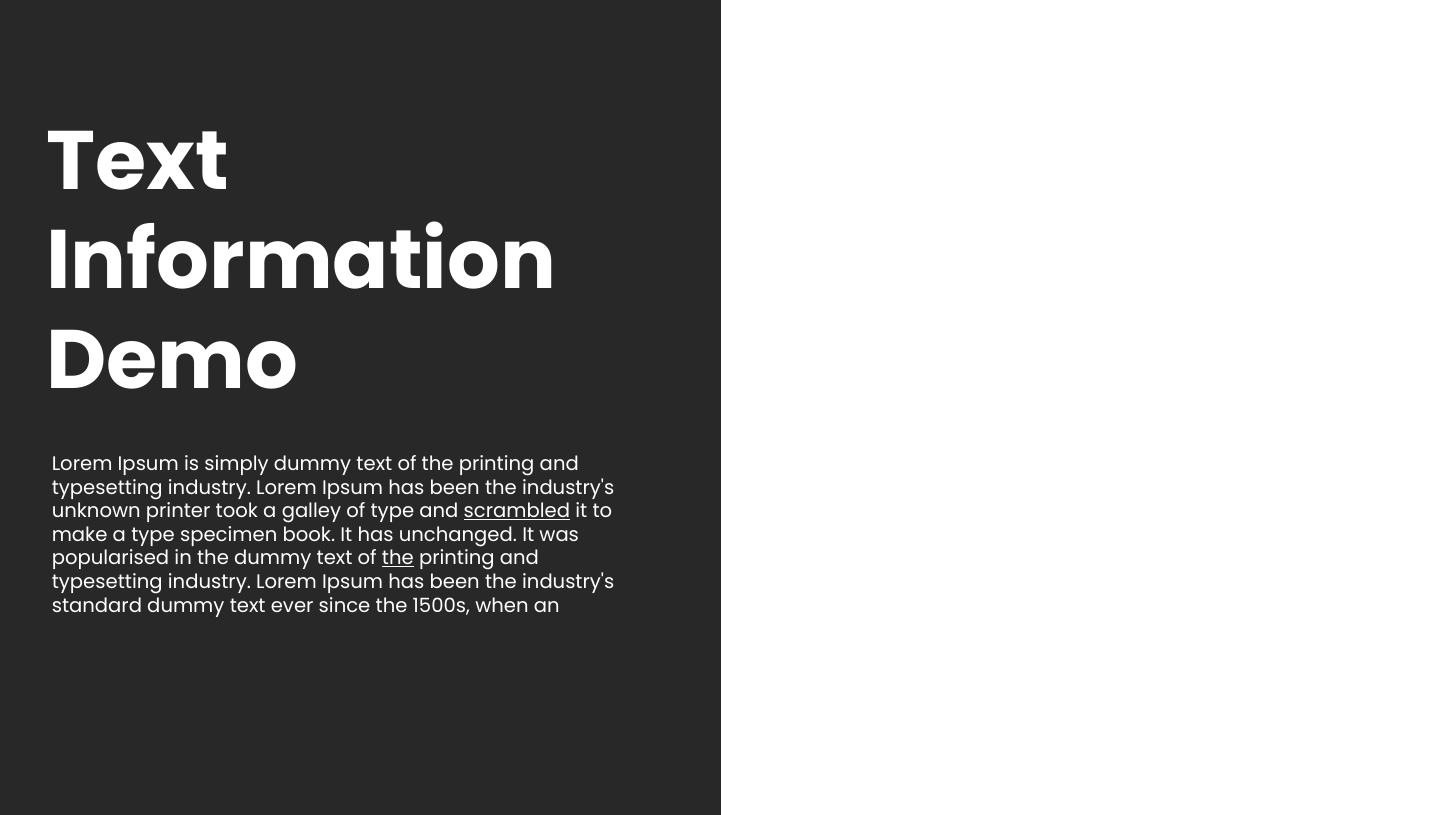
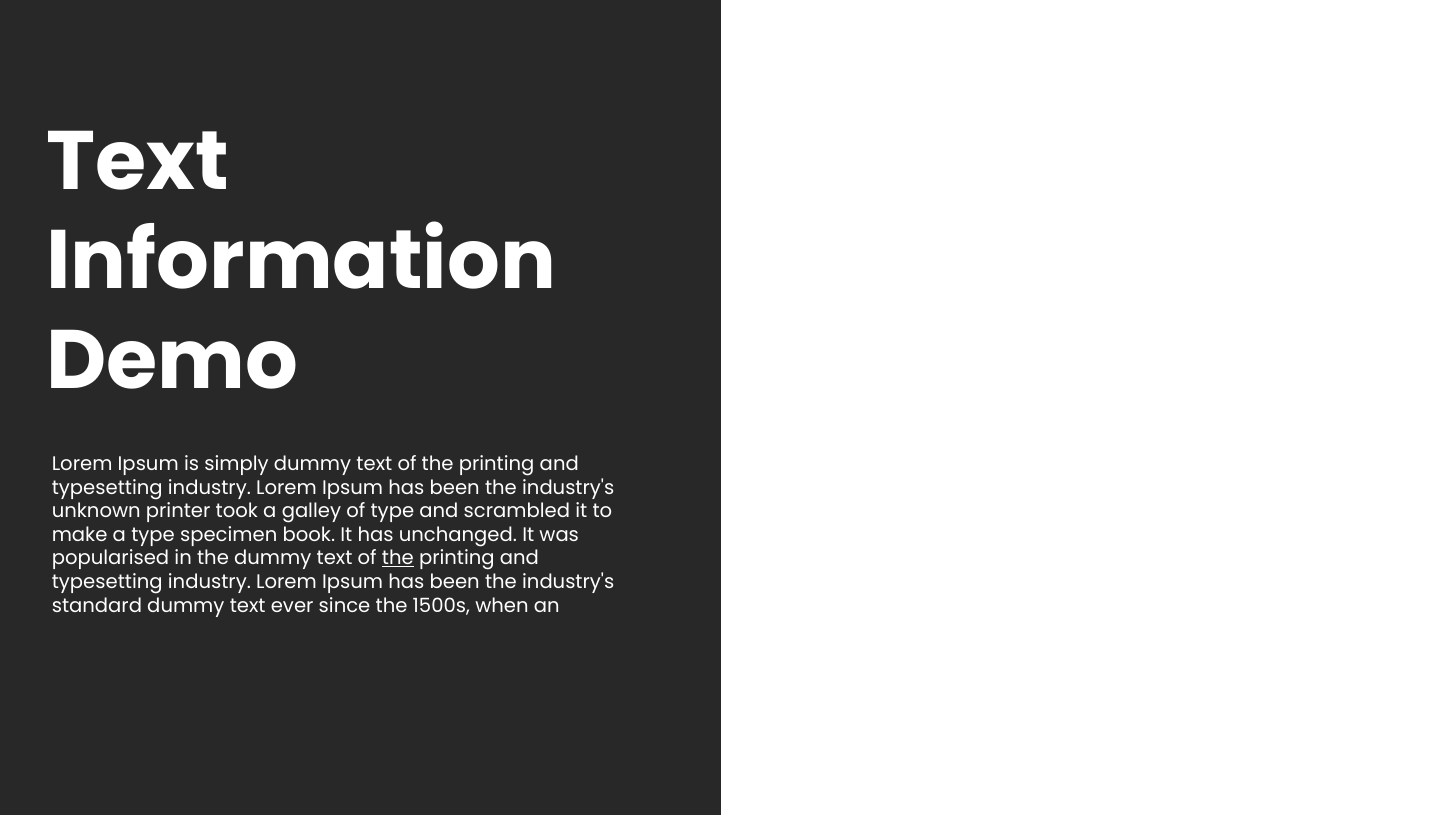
scrambled underline: present -> none (517, 511)
